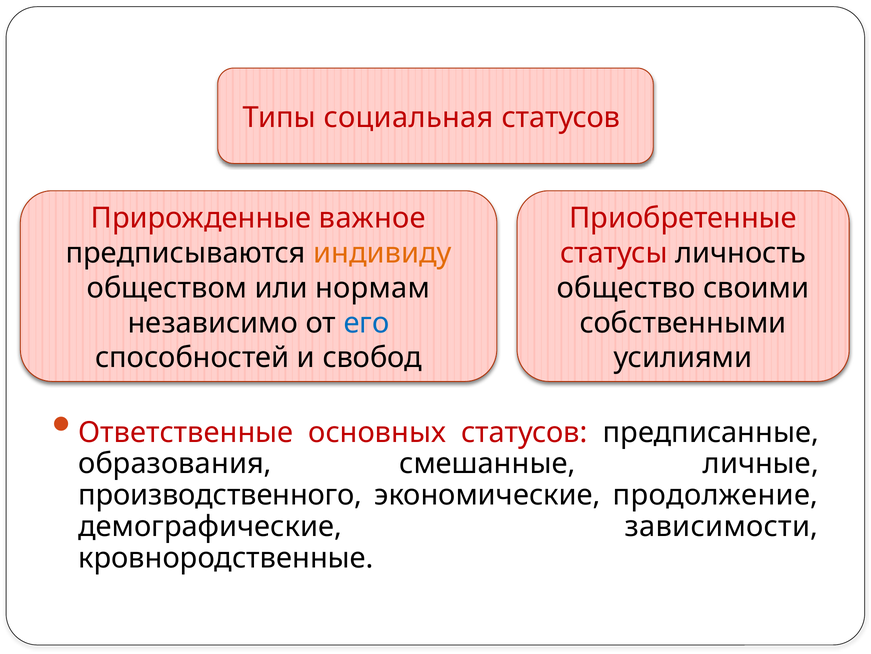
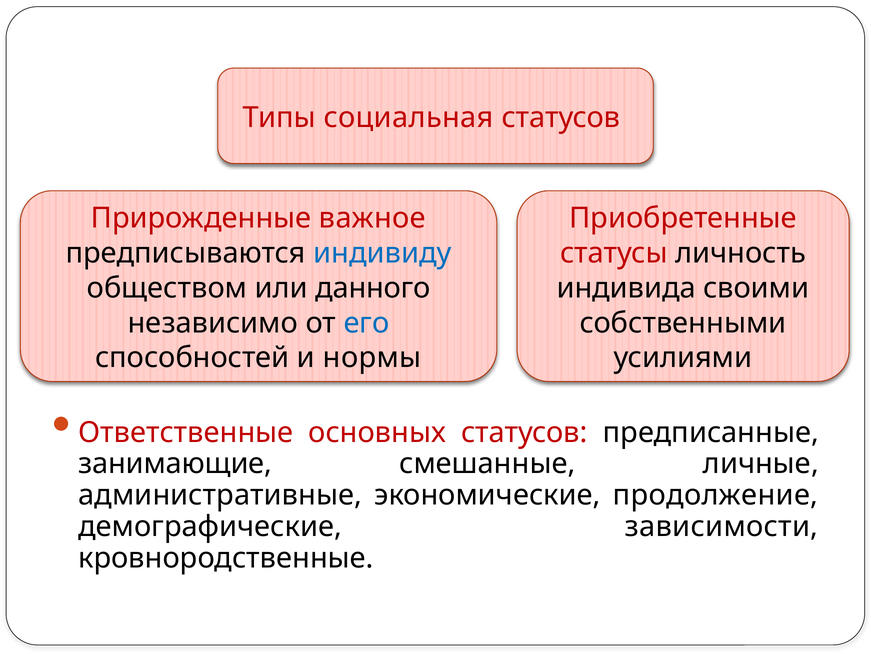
индивиду colour: orange -> blue (382, 253)
нормам: нормам -> данного (373, 288)
общество: общество -> индивида (626, 288)
свобод: свобод -> нормы (372, 357)
образования: образования -> занимающие (175, 463)
производственного: производственного -> административные (220, 495)
